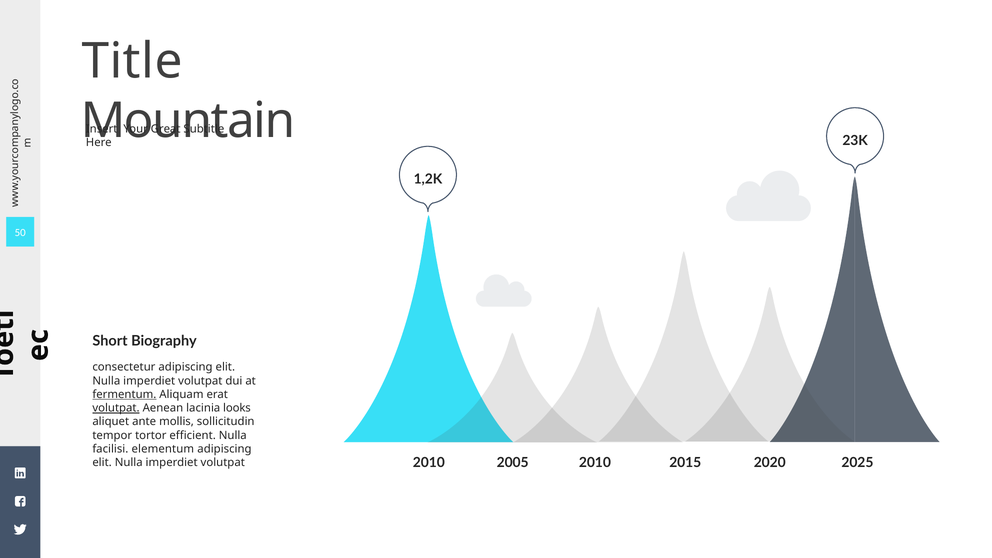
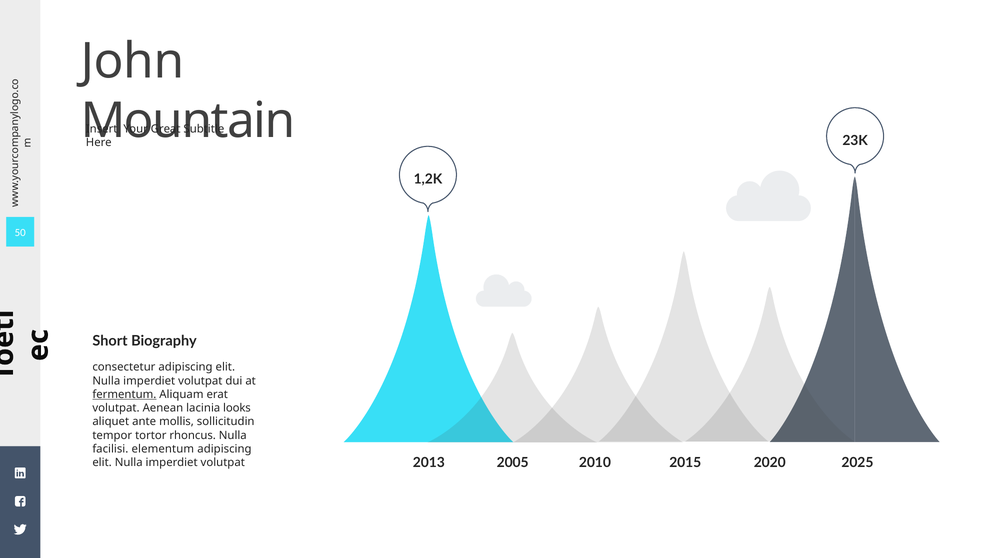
Title: Title -> John (133, 61)
volutpat underline: present -> none (116, 408)
efficient: efficient -> rhoncus (193, 435)
2010: 2010 -> 2013 (429, 463)
